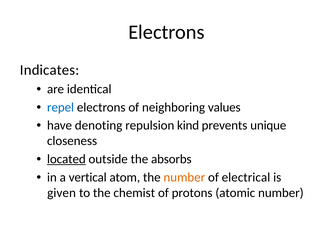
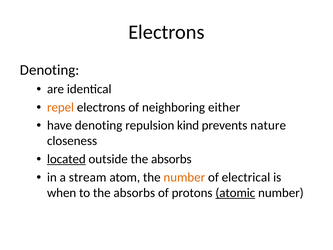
Indicates: Indicates -> Denoting (50, 70)
repel colour: blue -> orange (61, 107)
values: values -> either (224, 107)
unique: unique -> nature (268, 125)
vertical: vertical -> stream (88, 177)
given: given -> when (62, 193)
to the chemist: chemist -> absorbs (134, 193)
atomic underline: none -> present (235, 193)
